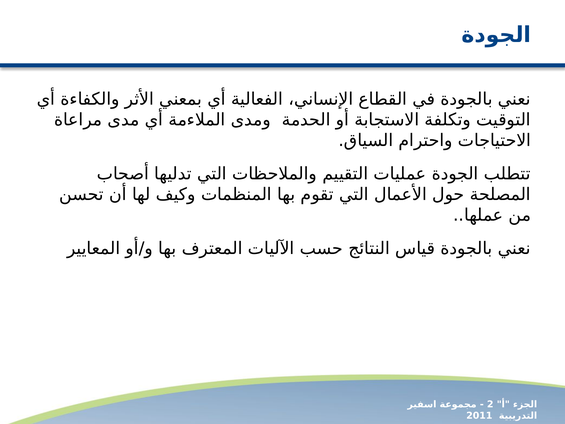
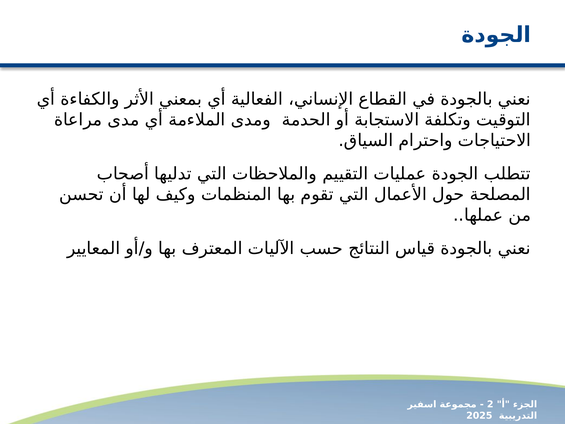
2011: 2011 -> 2025 (479, 415)
